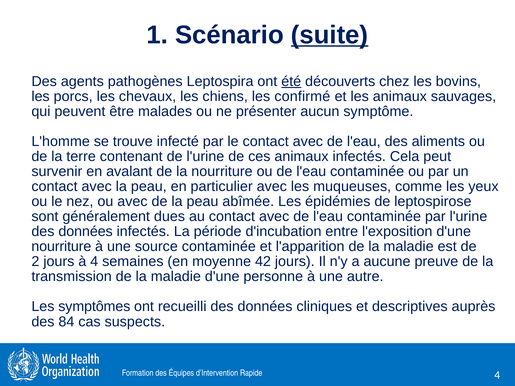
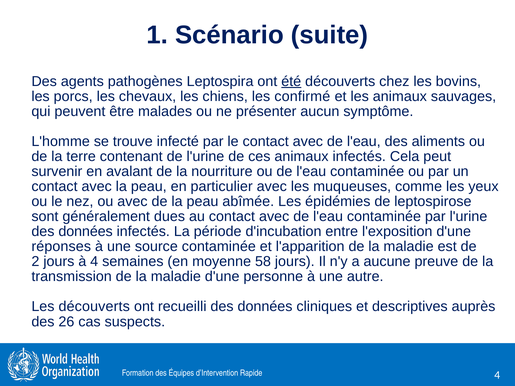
suite underline: present -> none (330, 35)
nourriture: nourriture -> réponses (61, 247)
42: 42 -> 58 (263, 262)
Les symptômes: symptômes -> découverts (94, 307)
84: 84 -> 26 (66, 322)
